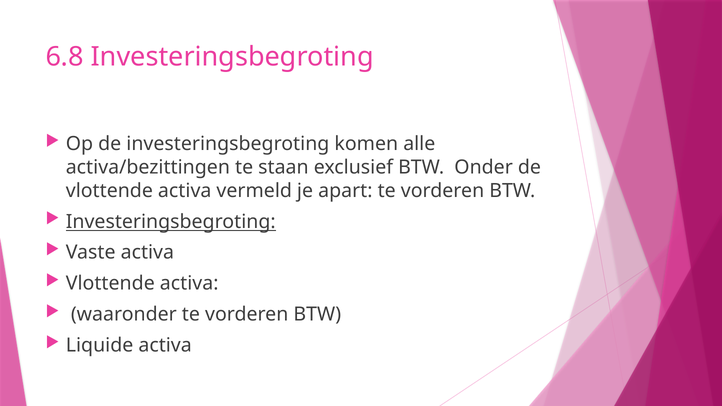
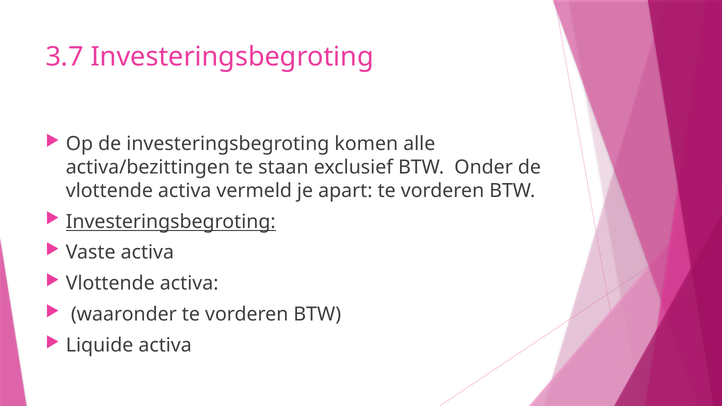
6.8: 6.8 -> 3.7 (65, 57)
